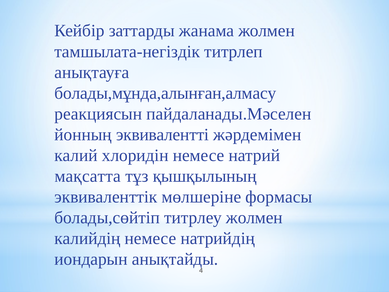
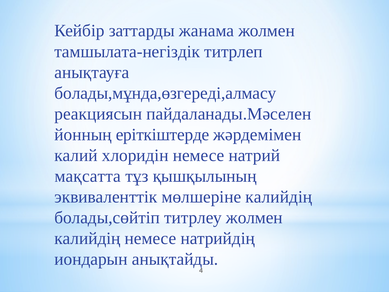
болады,мұнда,алынған,алмасу: болады,мұнда,алынған,алмасу -> болады,мұнда,өзгереді,алмасу (165, 93)
эквивалентті: эквивалентті -> еріткіштерде (163, 135)
мөлшеріне формасы: формасы -> калийдің (279, 197)
